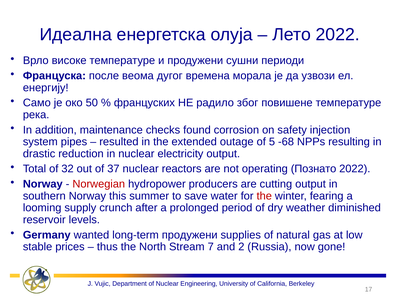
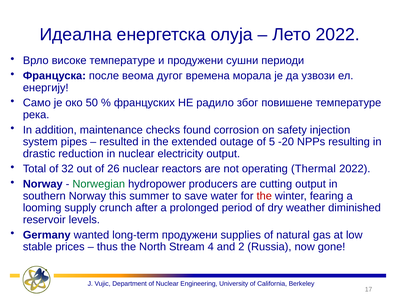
-68: -68 -> -20 (286, 142)
37: 37 -> 26 (113, 169)
Познато: Познато -> Thermal (313, 169)
Norwegian colour: red -> green (99, 184)
7: 7 -> 4 (211, 247)
